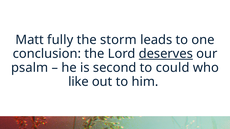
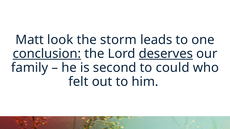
fully: fully -> look (60, 40)
conclusion underline: none -> present (47, 54)
psalm: psalm -> family (30, 68)
like: like -> felt (78, 82)
